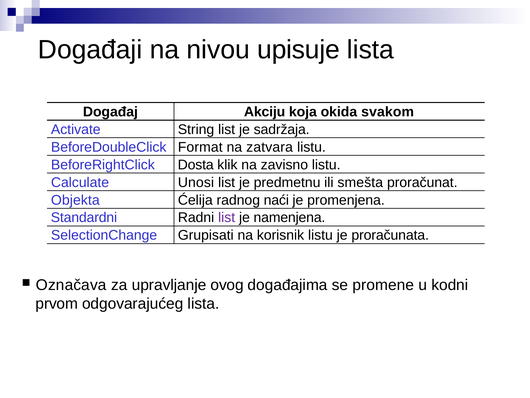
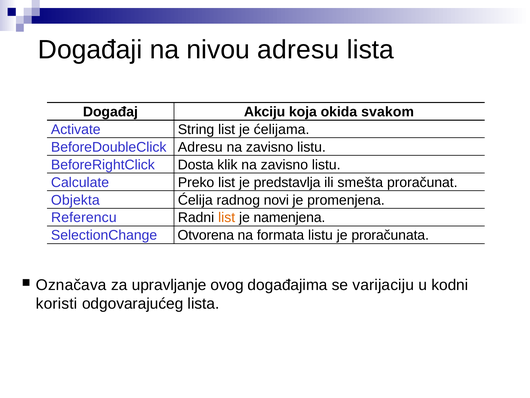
nivou upisuje: upisuje -> adresu (298, 50)
sadržaja: sadržaja -> ćelijama (282, 129)
BeforeDoubleClick Format: Format -> Adresu (200, 147)
zatvara: zatvara -> zavisno (270, 147)
Unosi: Unosi -> Preko (196, 182)
predmetnu: predmetnu -> predstavlja (287, 182)
naći: naći -> novi (276, 200)
Standardni: Standardni -> Referencu (84, 217)
list colour: purple -> orange (227, 217)
Grupisati: Grupisati -> Otvorena (206, 235)
korisnik: korisnik -> formata (281, 235)
promene: promene -> varijaciju (383, 285)
prvom: prvom -> koristi (57, 303)
